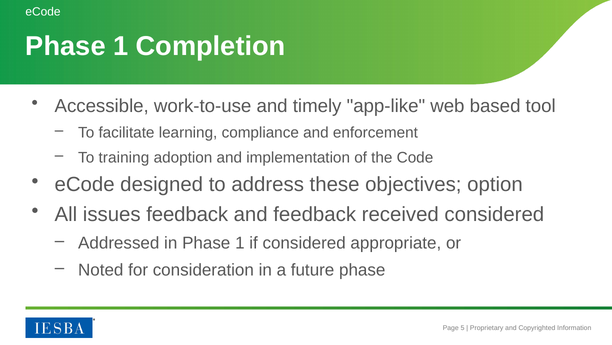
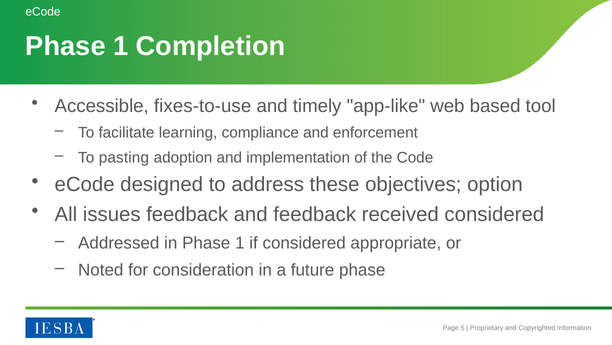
work-to-use: work-to-use -> fixes-to-use (203, 106)
training: training -> pasting (124, 157)
